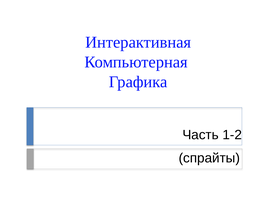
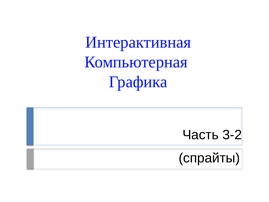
1-2: 1-2 -> 3-2 (232, 135)
